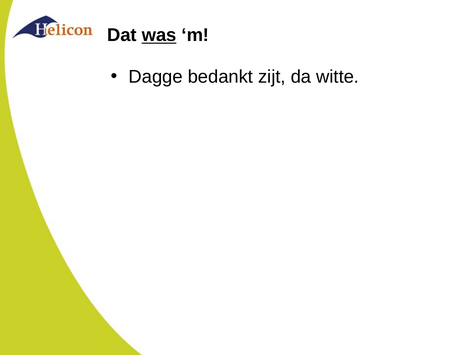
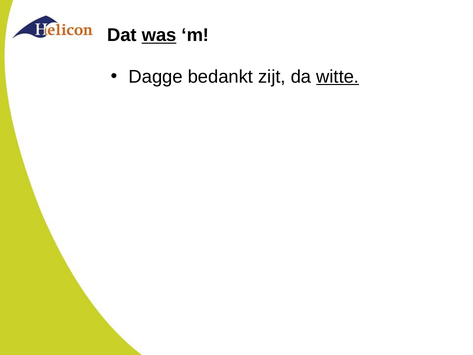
witte underline: none -> present (338, 77)
